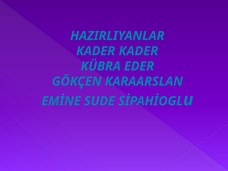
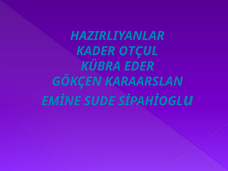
KADER KADER: KADER -> OTÇUL (138, 51)
